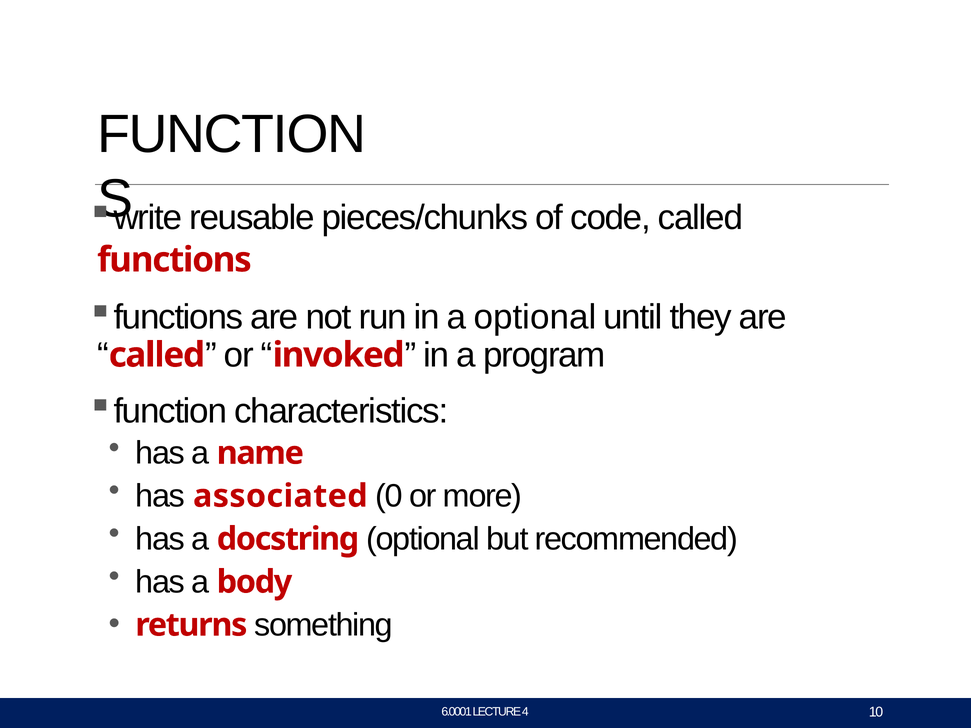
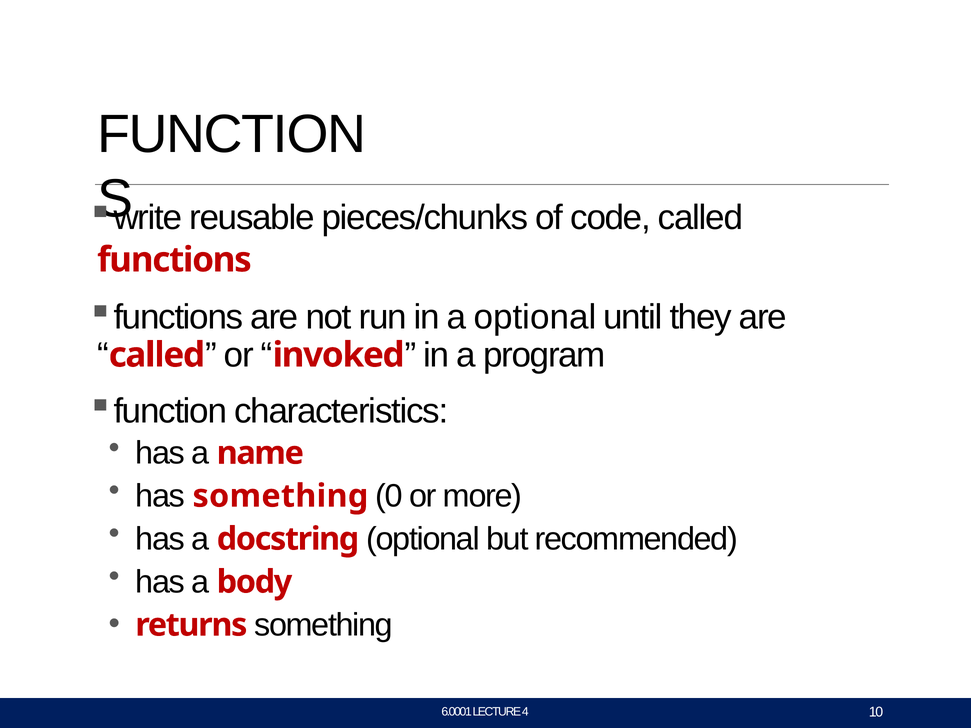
has associated: associated -> something (280, 496)
